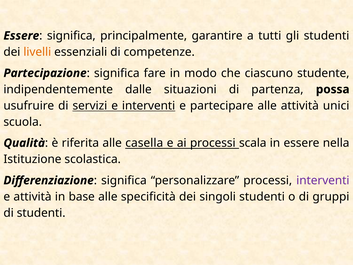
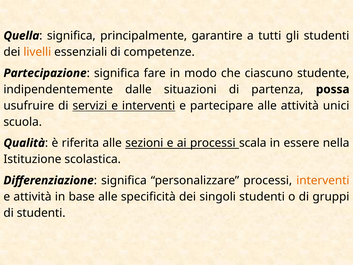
Essere: Essere -> Quella (21, 36)
casella: casella -> sezioni (144, 143)
interventi colour: purple -> orange (323, 180)
